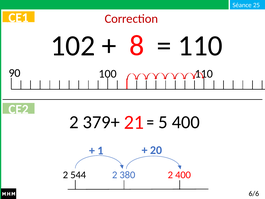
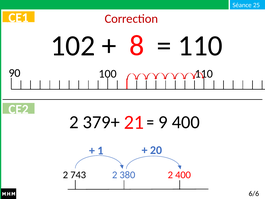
5: 5 -> 9 (163, 122)
544: 544 -> 743 (78, 175)
